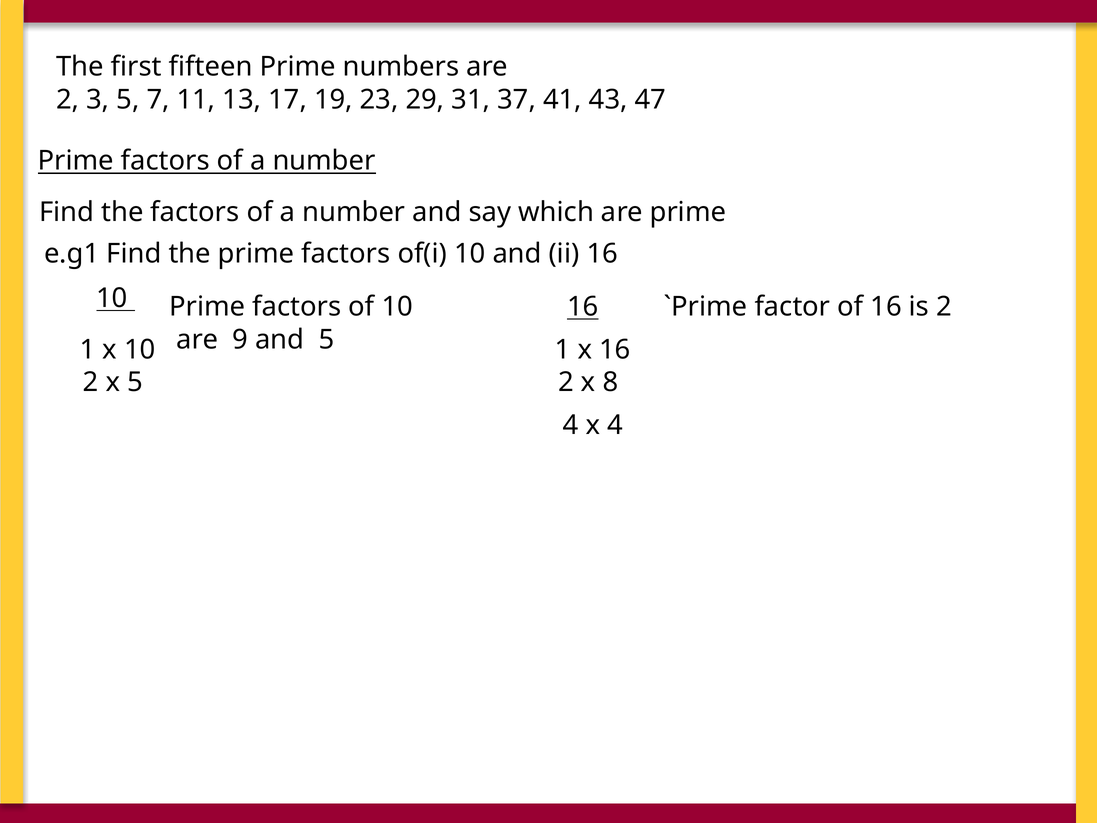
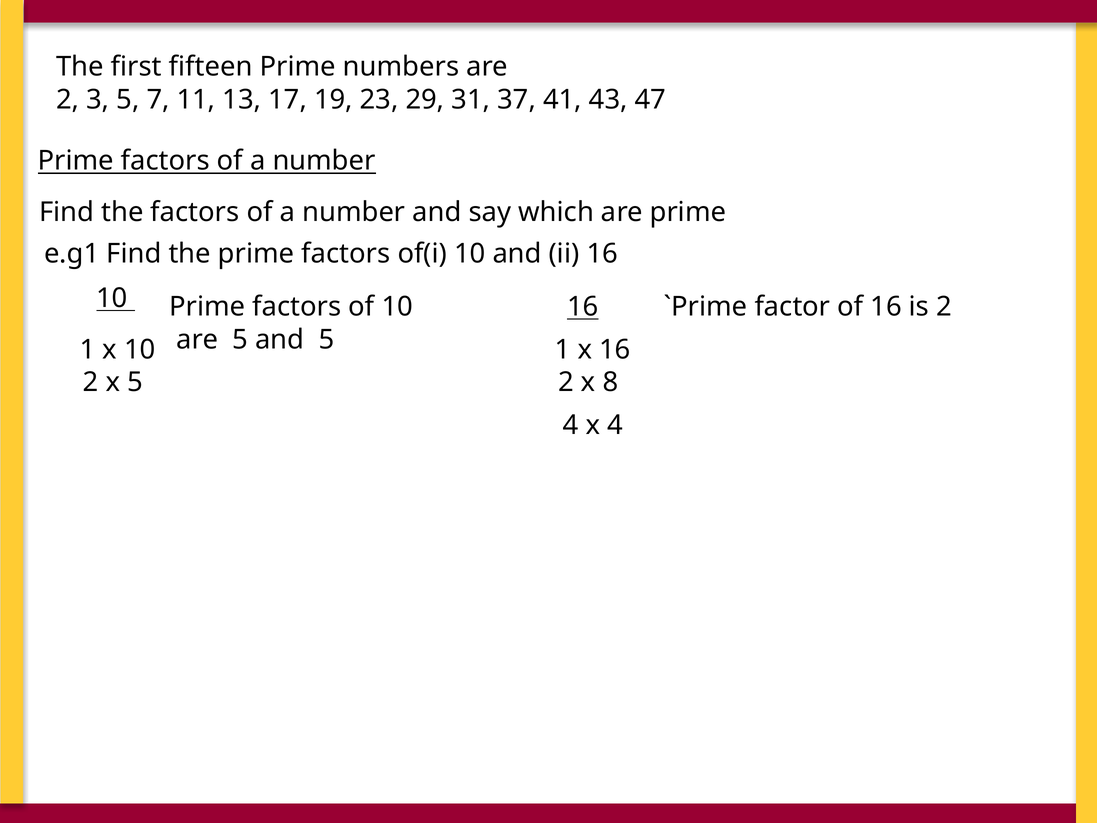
are 9: 9 -> 5 (240, 339)
